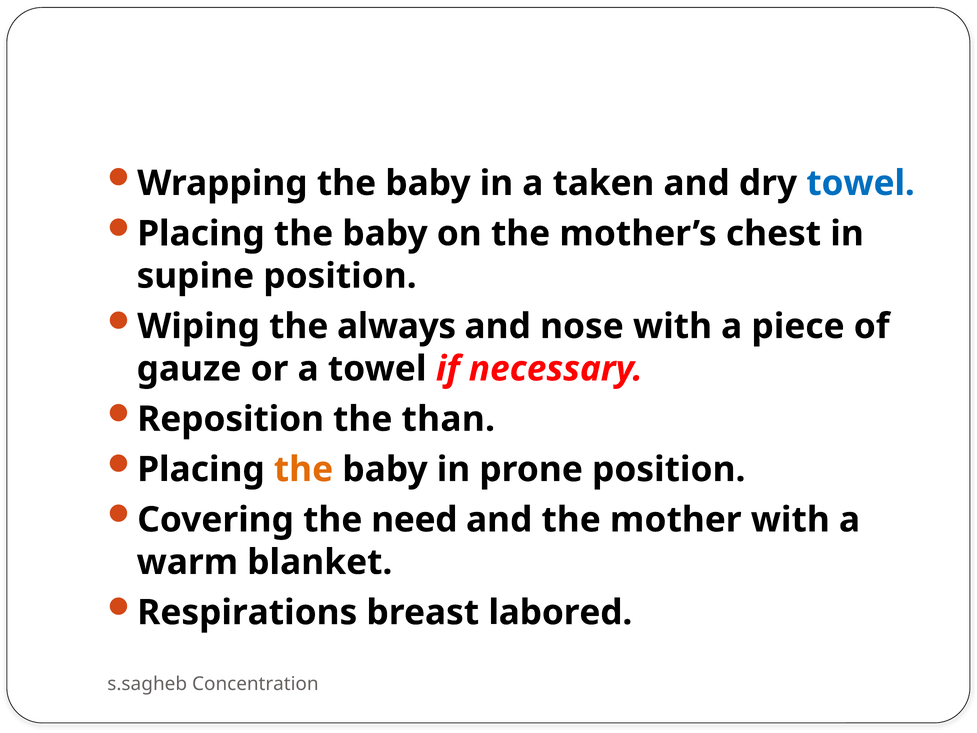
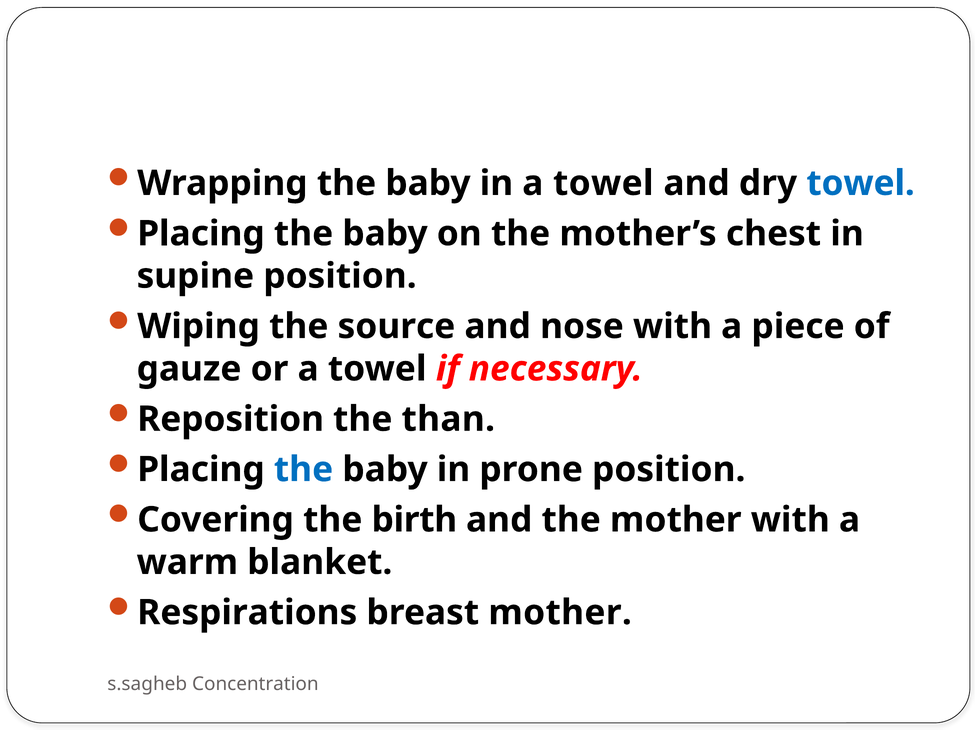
in a taken: taken -> towel (603, 183)
always: always -> source (396, 326)
the colour: orange -> blue (303, 469)
need: need -> birth (414, 520)
breast labored: labored -> mother (560, 612)
